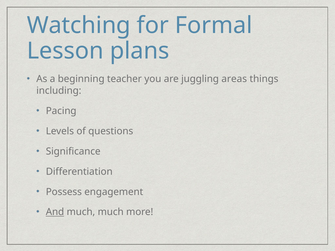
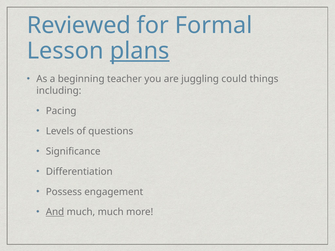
Watching: Watching -> Reviewed (79, 25)
plans underline: none -> present (140, 51)
areas: areas -> could (234, 79)
